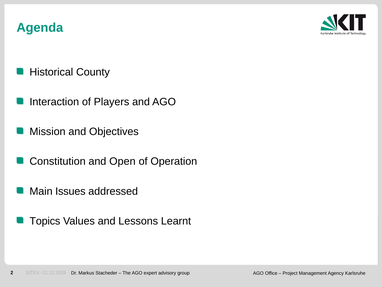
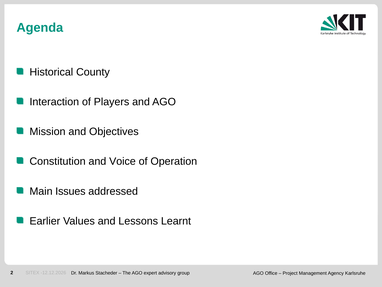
Open: Open -> Voice (122, 161)
Topics: Topics -> Earlier (45, 221)
